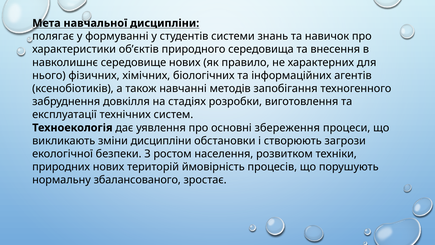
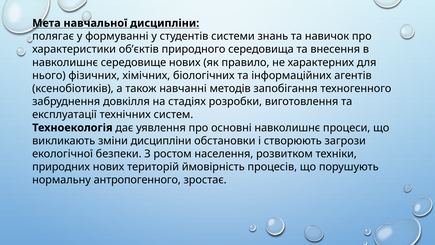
основні збереження: збереження -> навколишнє (287, 128)
збалансованого: збалансованого -> антропогенного (137, 180)
